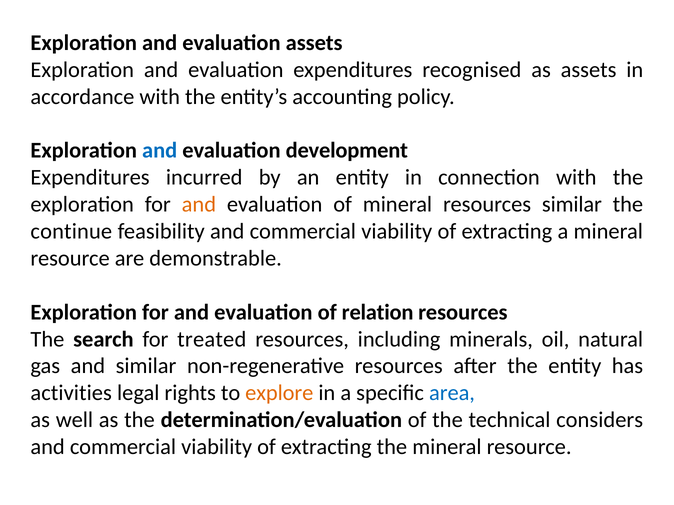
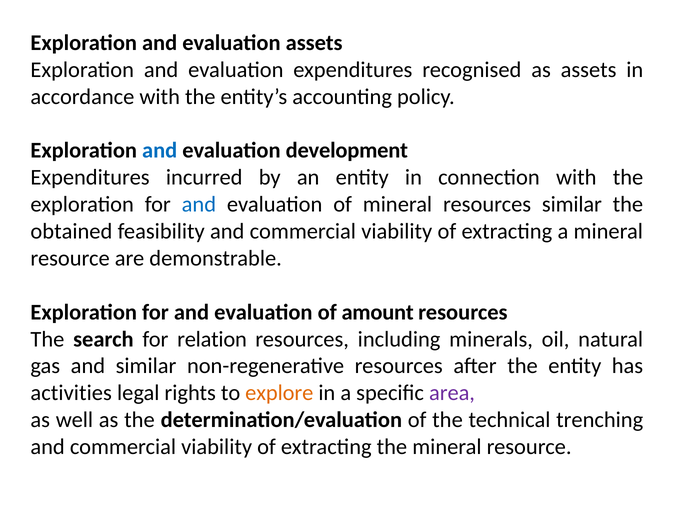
and colour: orange -> blue (199, 205)
continue: continue -> obtained (71, 232)
relation: relation -> amount (378, 312)
treated: treated -> relation (212, 339)
area colour: blue -> purple (452, 393)
considers: considers -> trenching (600, 420)
